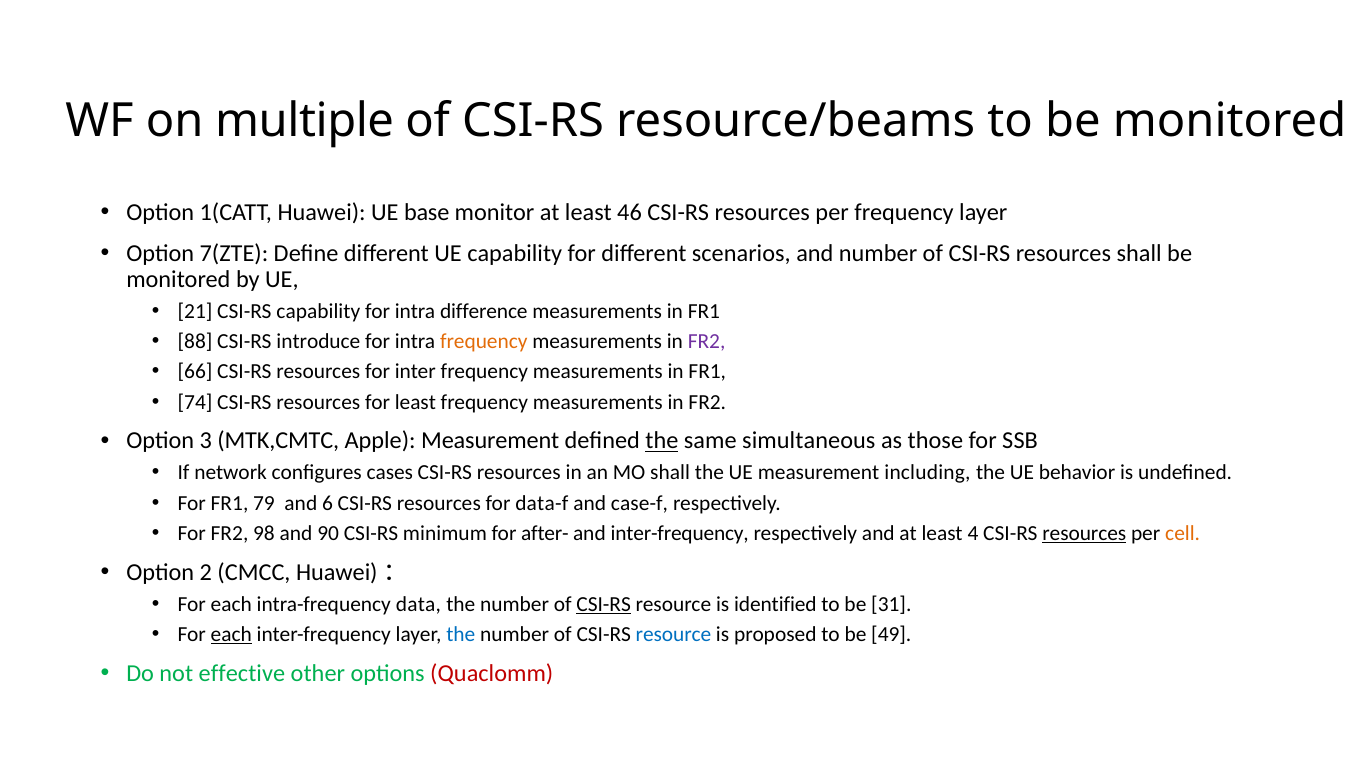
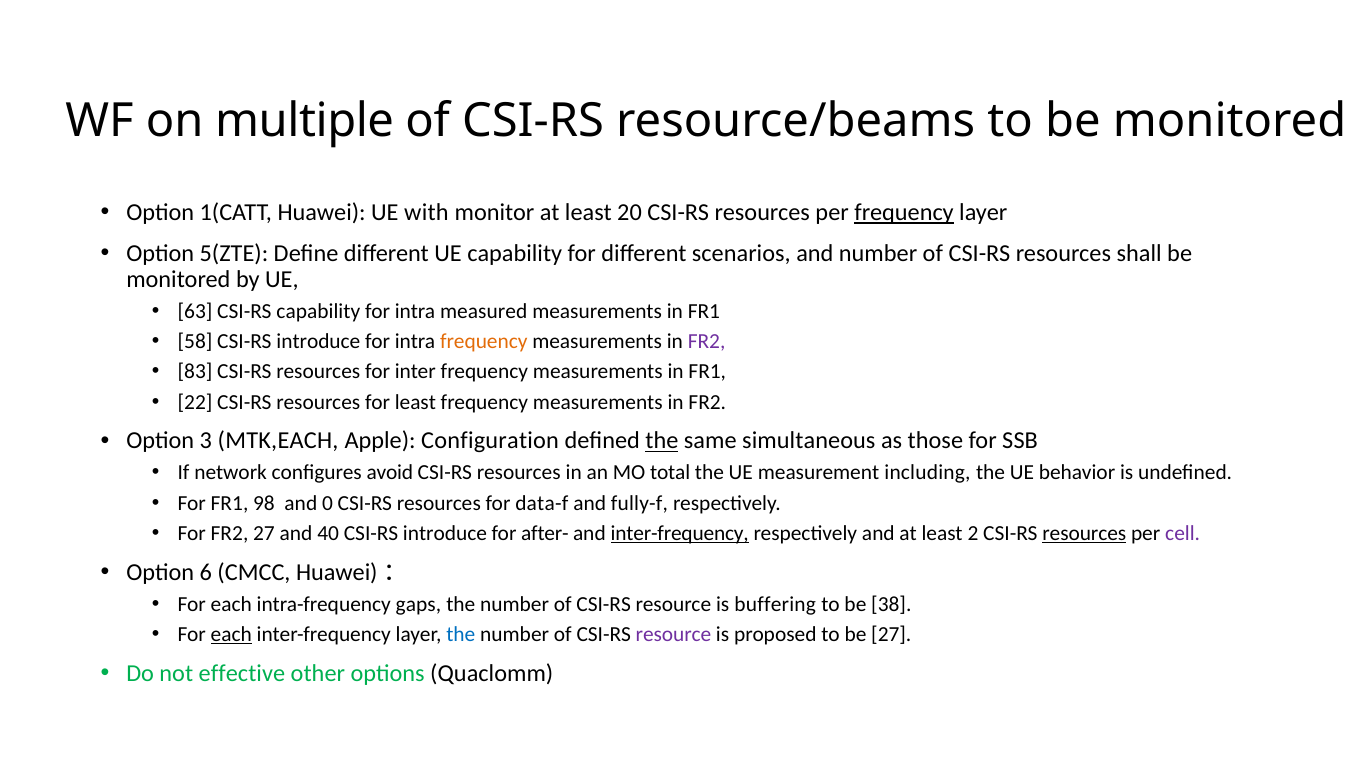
base: base -> with (426, 213)
46: 46 -> 20 (630, 213)
frequency underline: none -> present (904, 213)
7(ZTE: 7(ZTE -> 5(ZTE (234, 253)
21: 21 -> 63 (195, 311)
difference: difference -> measured (484, 311)
88: 88 -> 58 (195, 341)
66: 66 -> 83 (195, 372)
74: 74 -> 22 (195, 402)
MTK,CMTC: MTK,CMTC -> MTK,EACH (278, 441)
Apple Measurement: Measurement -> Configuration (490, 441)
cases: cases -> avoid (390, 473)
MO shall: shall -> total (670, 473)
79: 79 -> 98 (264, 503)
6: 6 -> 0 (328, 503)
case-f: case-f -> fully-f (639, 503)
FR2 98: 98 -> 27 (264, 533)
90: 90 -> 40 (328, 533)
minimum: minimum -> introduce (445, 533)
inter-frequency underline: none -> present (680, 533)
4: 4 -> 2 (973, 533)
cell colour: orange -> purple (1183, 533)
2: 2 -> 6 (206, 572)
data: data -> gaps (418, 604)
CSI-RS underline: present -> none (604, 604)
identified: identified -> buffering (775, 604)
31: 31 -> 38 (891, 604)
resource colour: blue -> purple (674, 634)
be 49: 49 -> 27 (891, 634)
Quaclomm colour: red -> black (492, 673)
